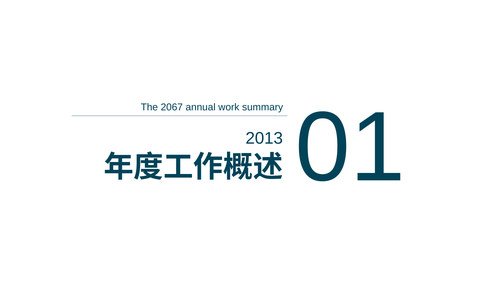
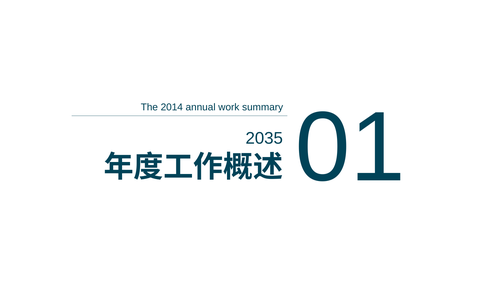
2067: 2067 -> 2014 (172, 107)
2013: 2013 -> 2035 (264, 139)
